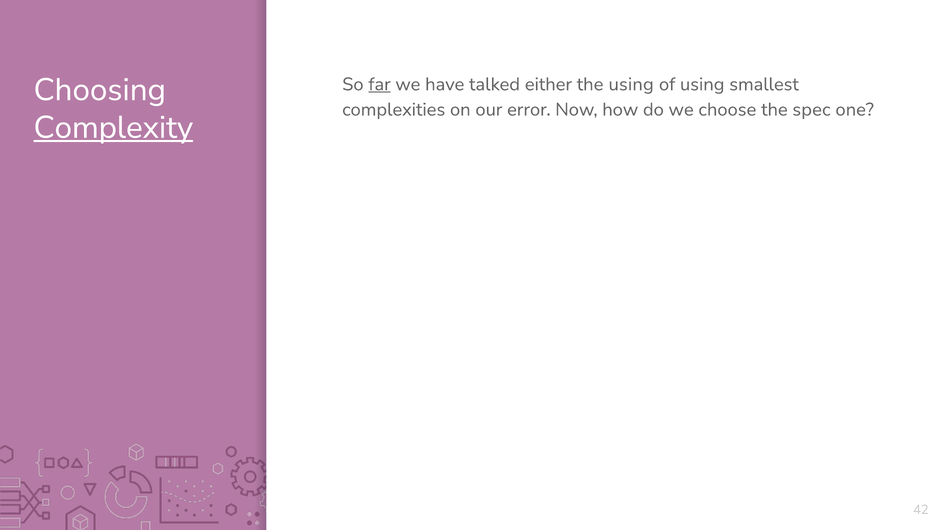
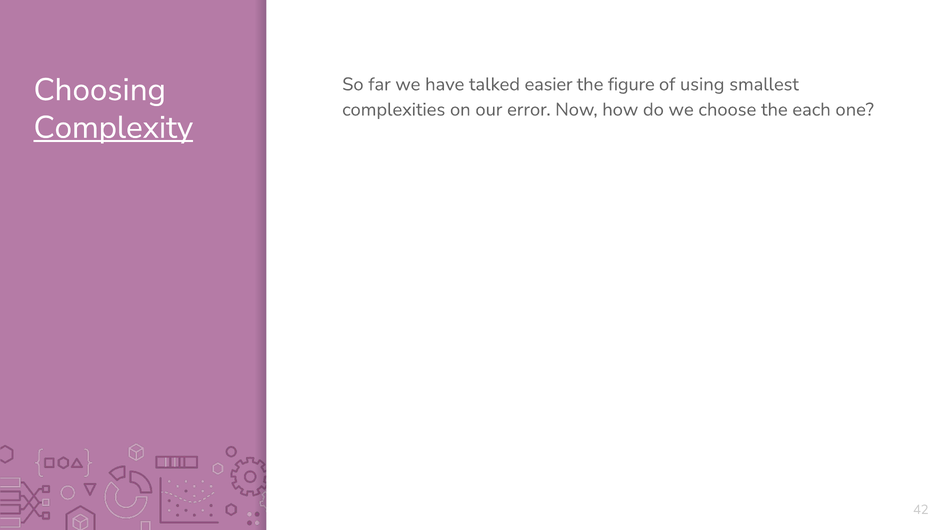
far underline: present -> none (380, 84)
either: either -> easier (549, 84)
the using: using -> figure (631, 84)
spec: spec -> each (812, 110)
